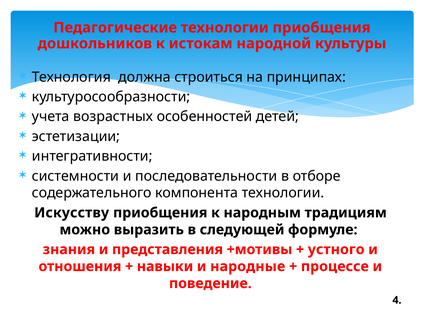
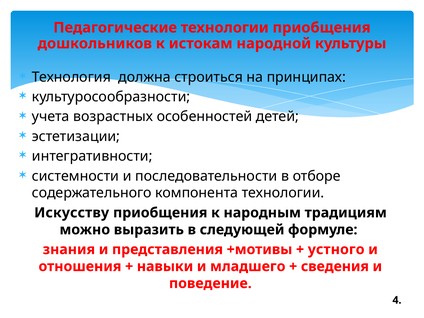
народные: народные -> младшего (248, 266)
процессе: процессе -> сведения (335, 266)
